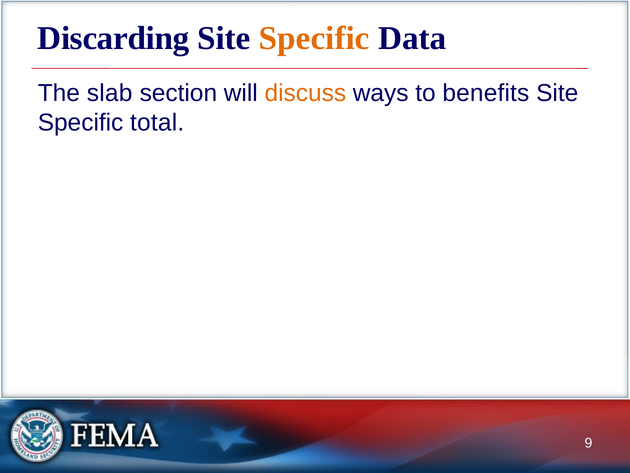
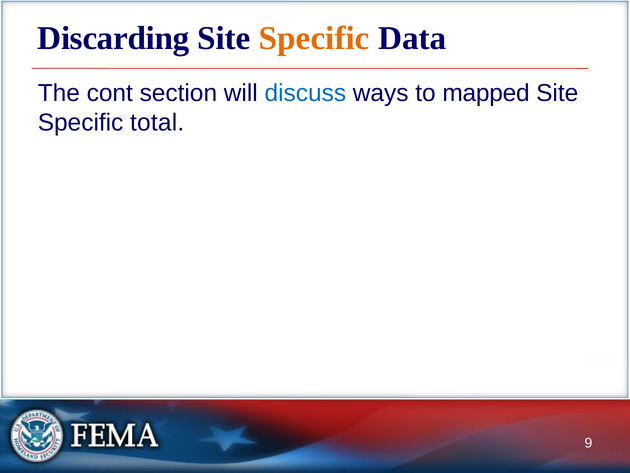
slab: slab -> cont (110, 93)
discuss colour: orange -> blue (305, 93)
benefits: benefits -> mapped (486, 93)
